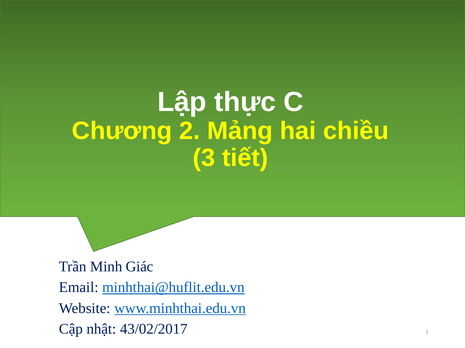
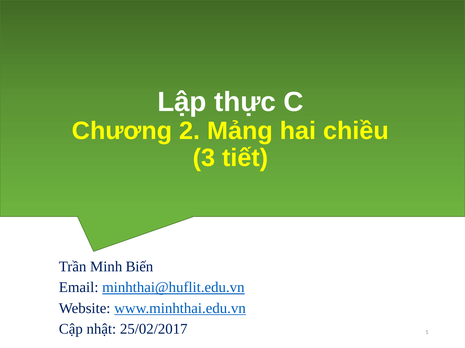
Giác: Giác -> Biến (139, 267)
43/02/2017: 43/02/2017 -> 25/02/2017 (154, 330)
